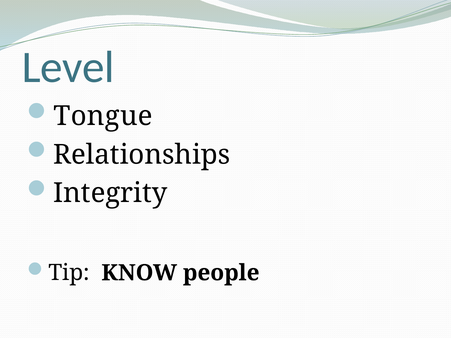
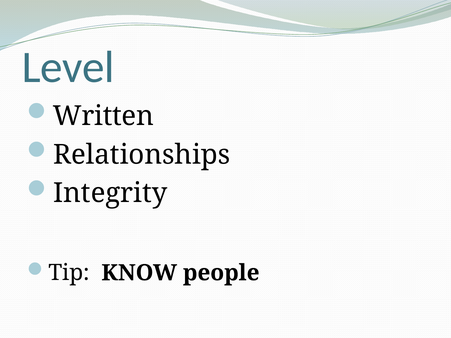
Tongue: Tongue -> Written (103, 116)
